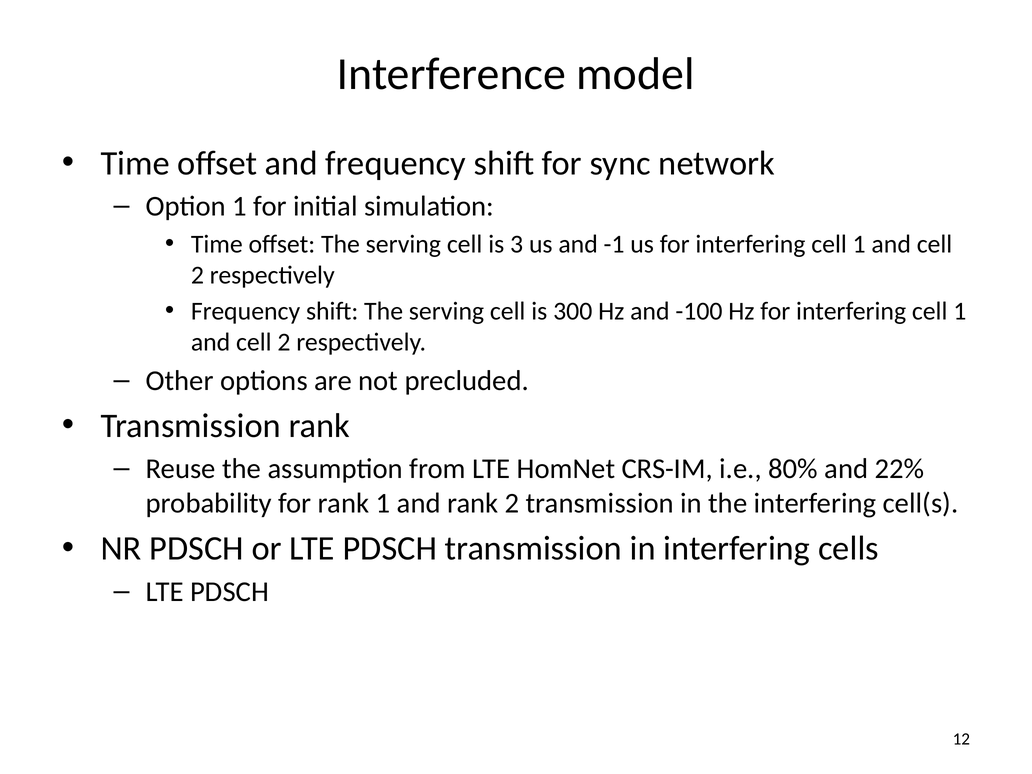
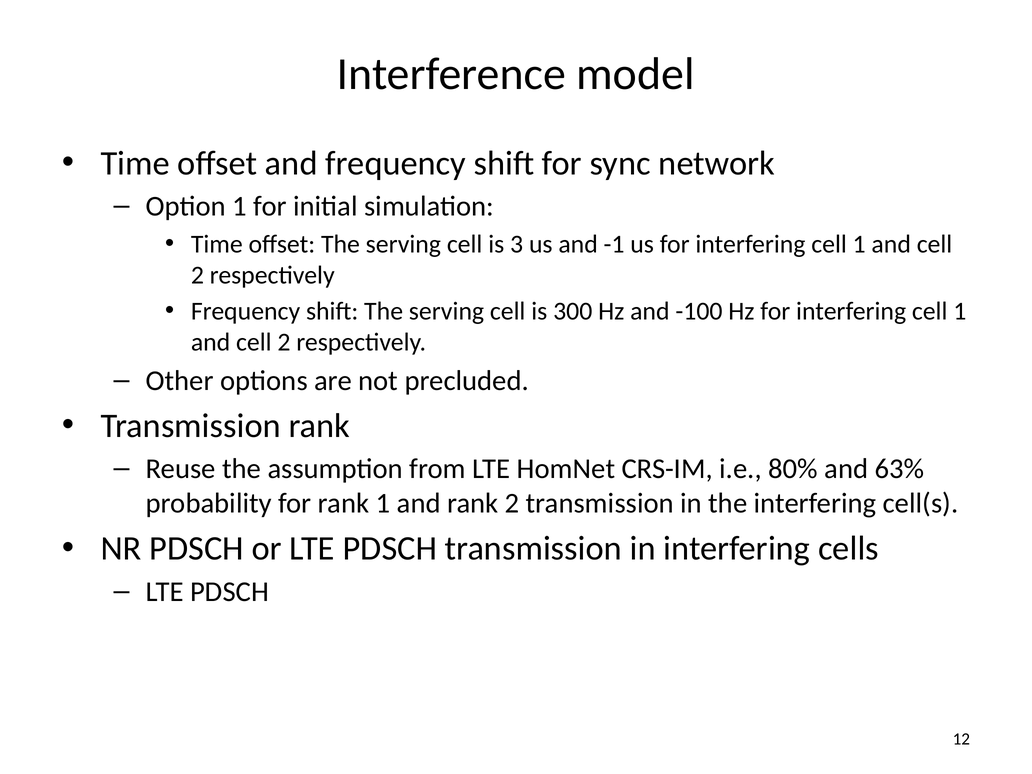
22%: 22% -> 63% (900, 469)
